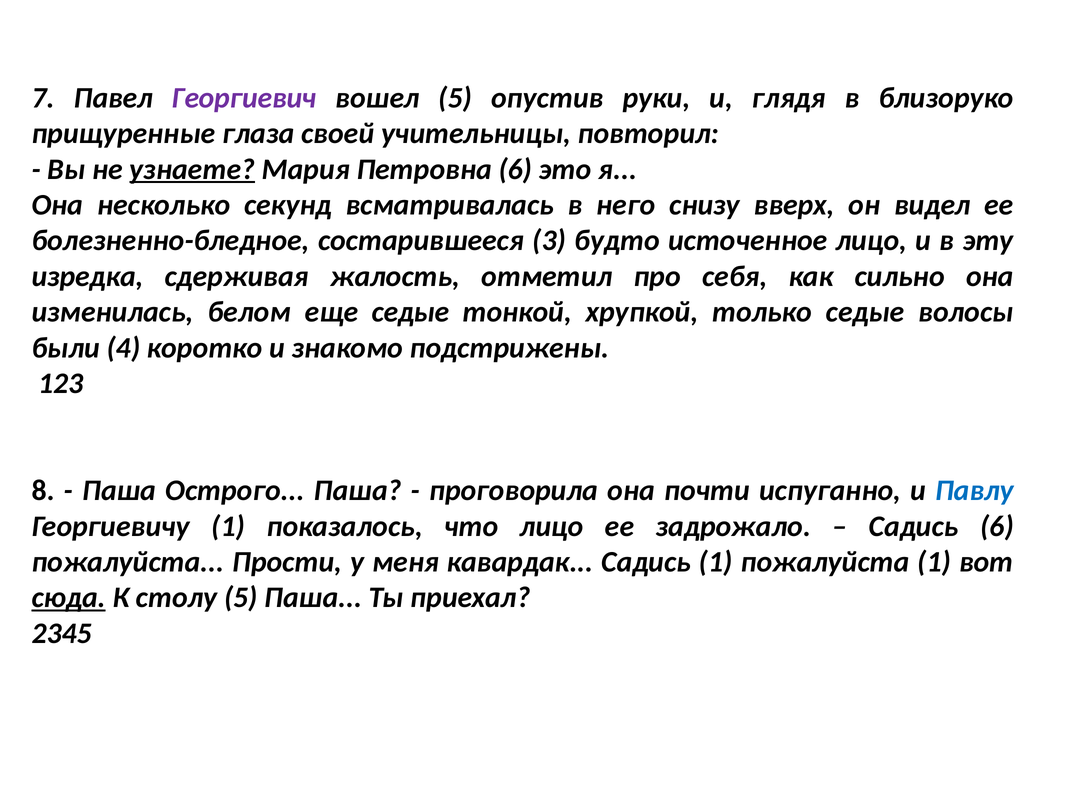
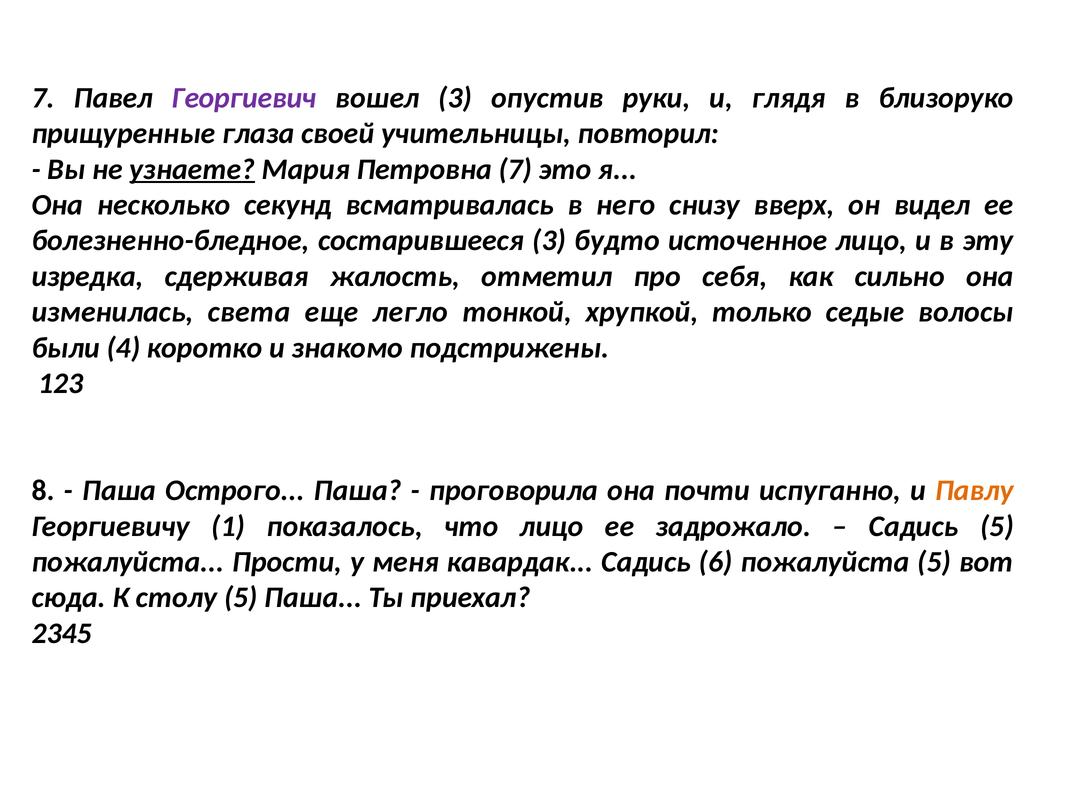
вошел 5: 5 -> 3 (455, 98)
Петровна 6: 6 -> 7 (515, 169)
белом: белом -> света (249, 312)
еще седые: седые -> легло (410, 312)
Павлу colour: blue -> orange (975, 491)
Садись 6: 6 -> 5 (997, 526)
Садись 1: 1 -> 6 (716, 562)
пожалуйста 1: 1 -> 5 (934, 562)
сюда underline: present -> none (69, 598)
